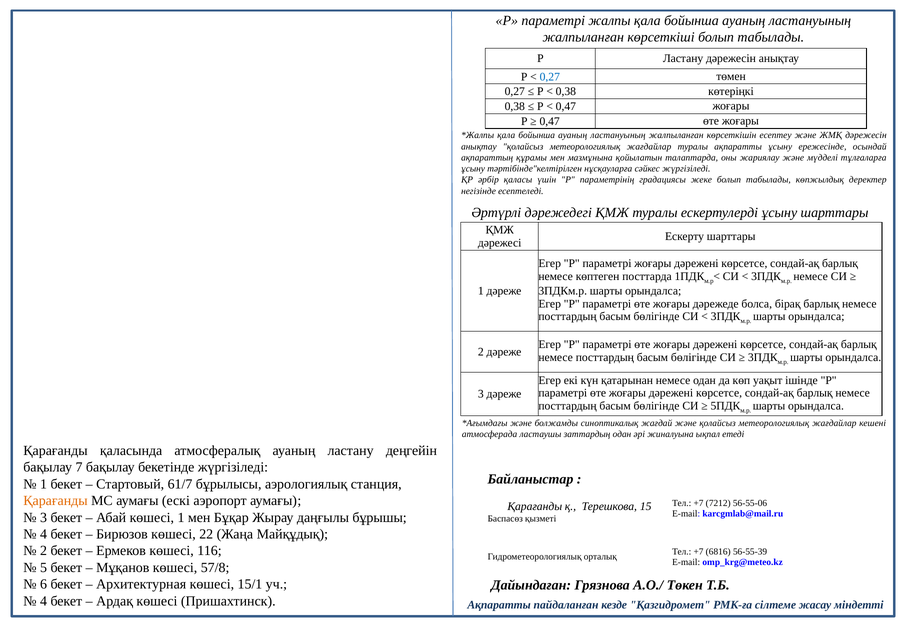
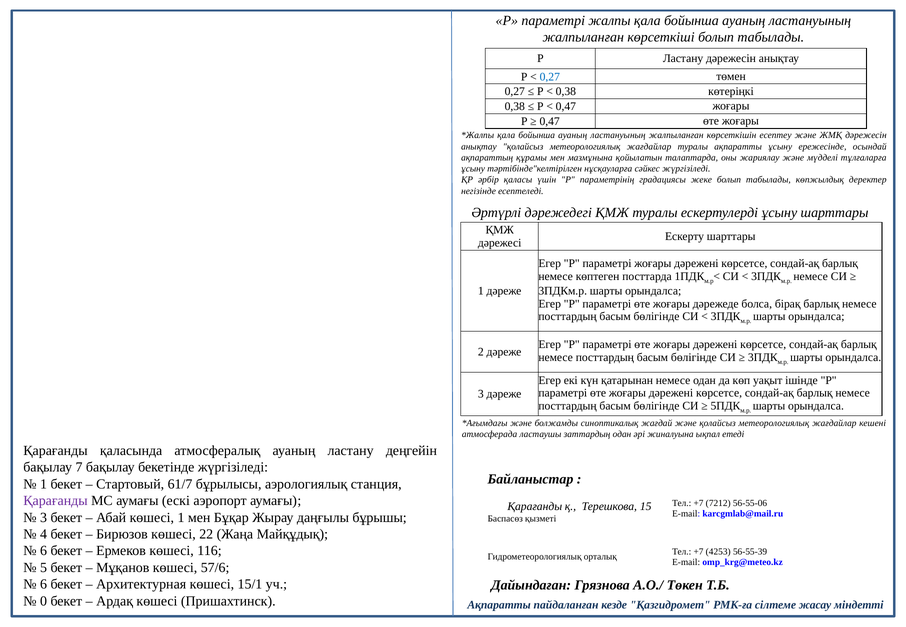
Қарағанды colour: orange -> purple (55, 501)
2: 2 -> 6 (44, 551)
6816: 6816 -> 4253 (718, 552)
57/8: 57/8 -> 57/6 (215, 568)
4: 4 -> 0 (44, 601)
